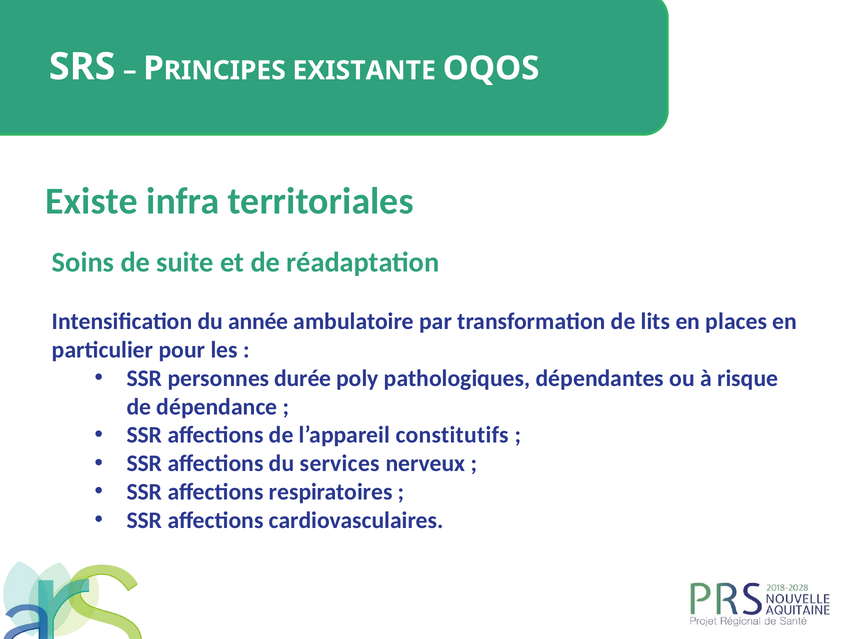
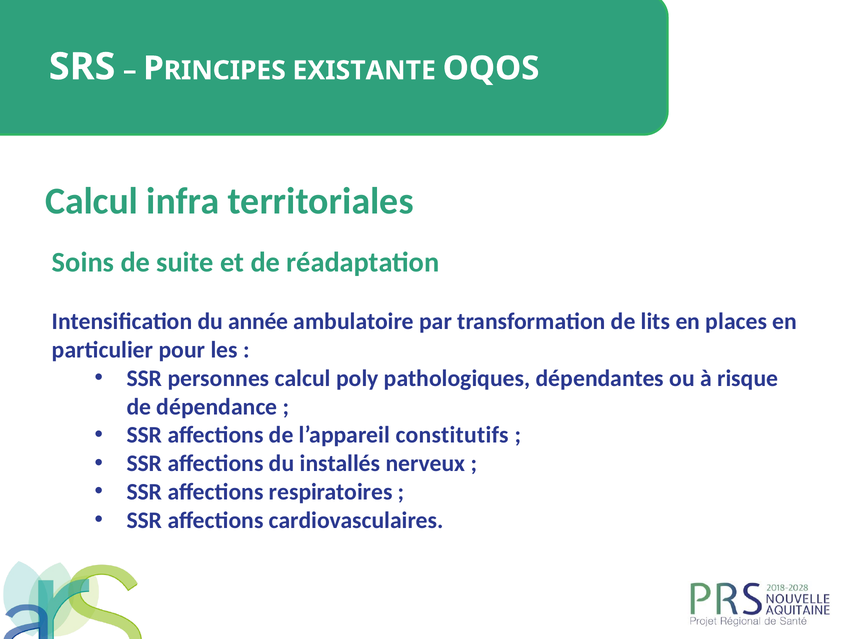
Existe: Existe -> Calcul (92, 201)
personnes durée: durée -> calcul (303, 378)
services: services -> installés (340, 464)
